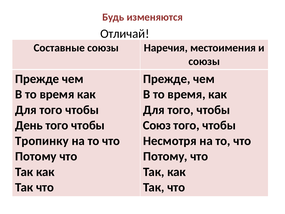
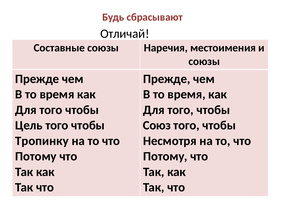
изменяются: изменяются -> сбрасывают (155, 17)
День: День -> Цель (29, 125)
